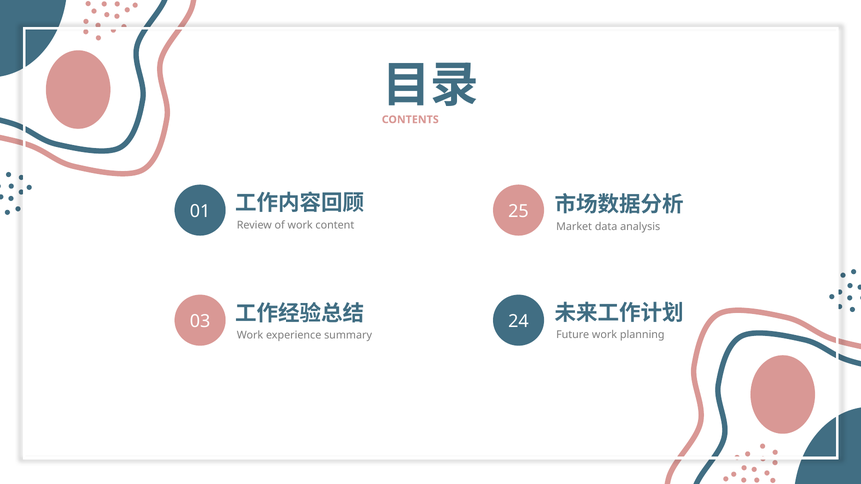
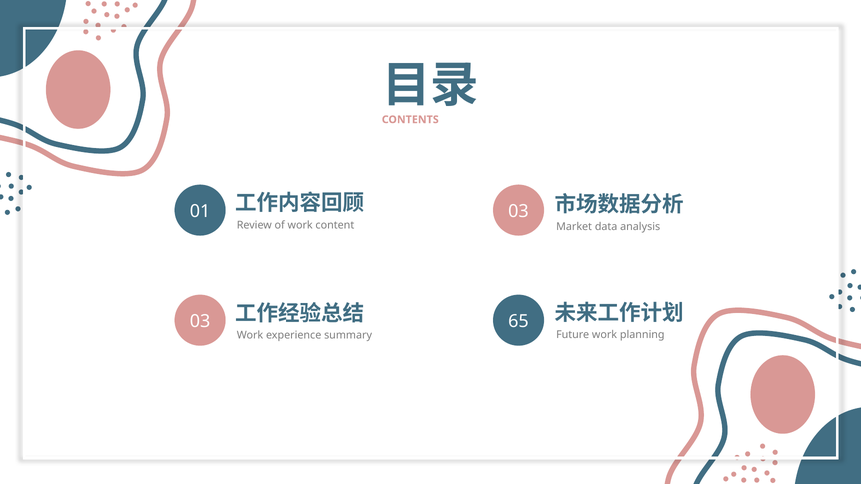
01 25: 25 -> 03 (518, 211)
24: 24 -> 65 (518, 322)
